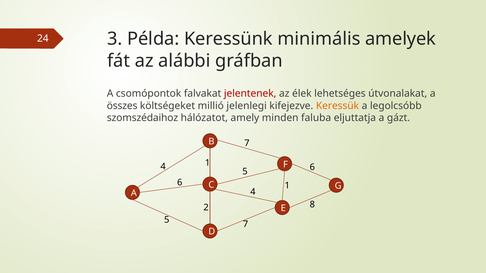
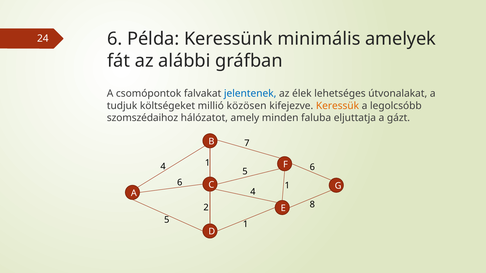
24 3: 3 -> 6 (115, 39)
jelentenek colour: red -> blue (250, 94)
összes: összes -> tudjuk (122, 106)
jelenlegi: jelenlegi -> közösen (247, 106)
5 7: 7 -> 1 (246, 224)
